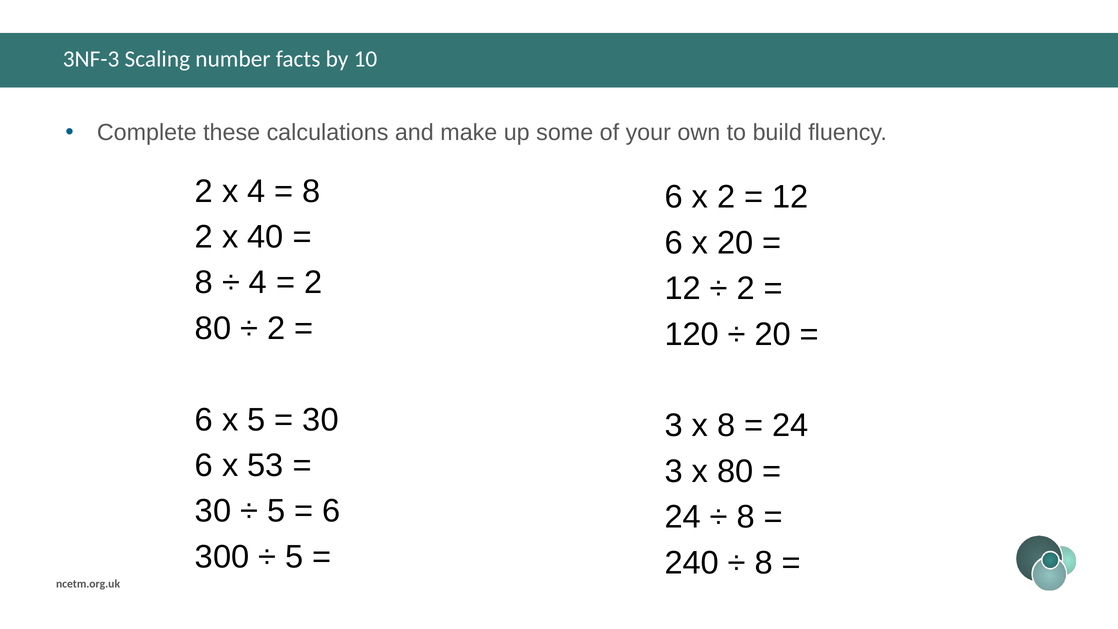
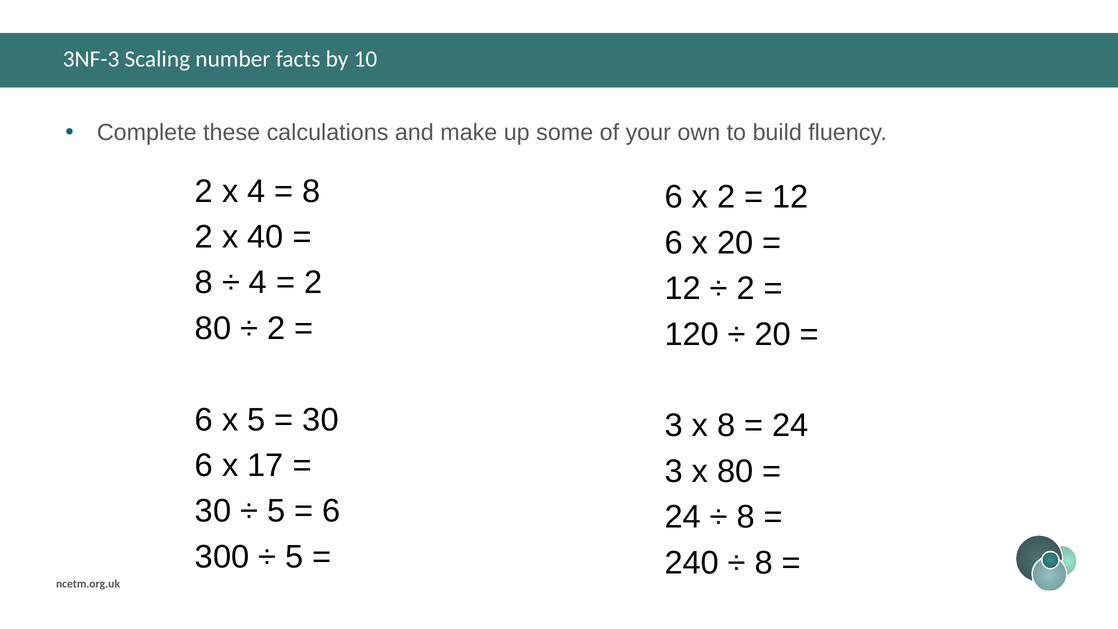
53: 53 -> 17 (265, 465)
